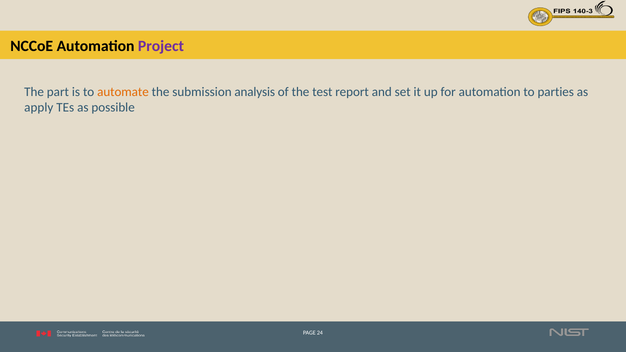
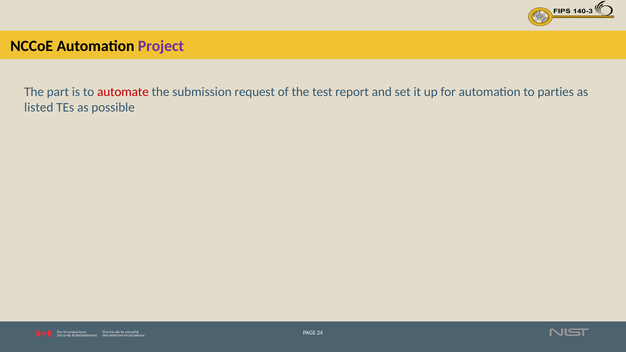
automate colour: orange -> red (123, 92)
analysis: analysis -> request (255, 92)
apply: apply -> listed (39, 108)
